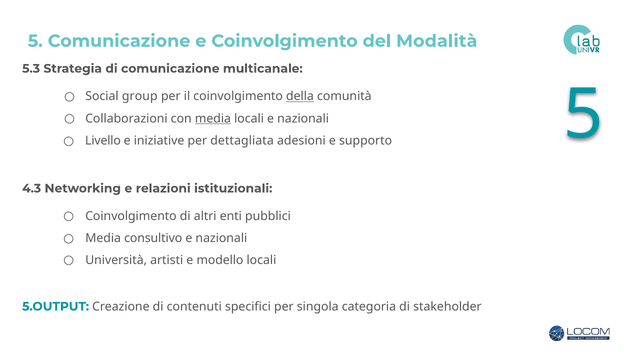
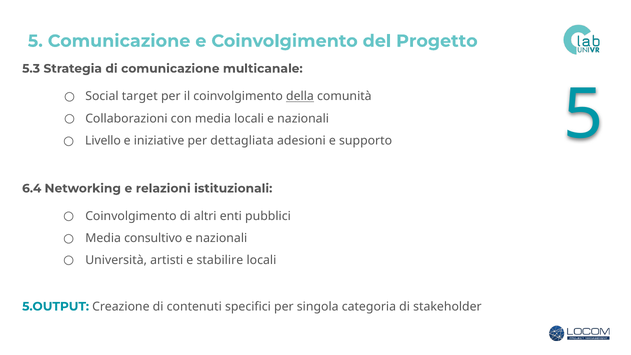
Modalità: Modalità -> Progetto (437, 41)
group: group -> target (140, 96)
media underline: present -> none (213, 118)
4.3: 4.3 -> 6.4 (32, 188)
modello: modello -> stabilire (220, 260)
